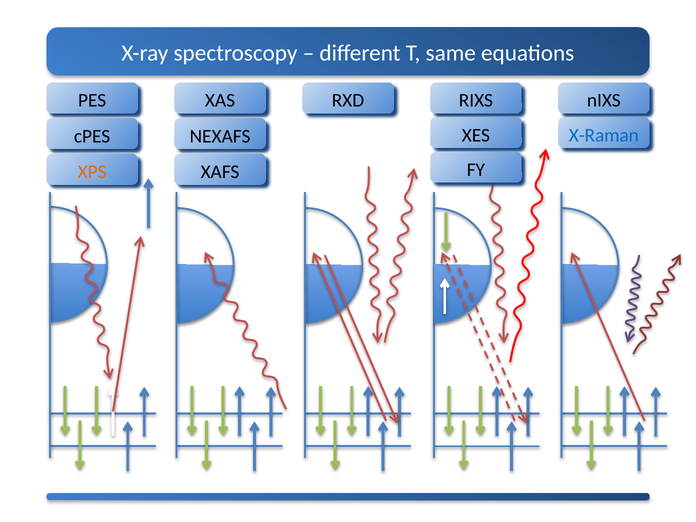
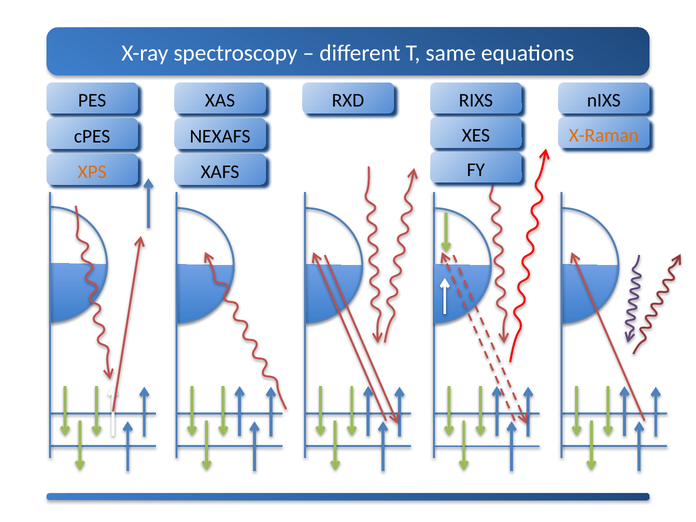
X-Raman colour: blue -> orange (604, 135)
